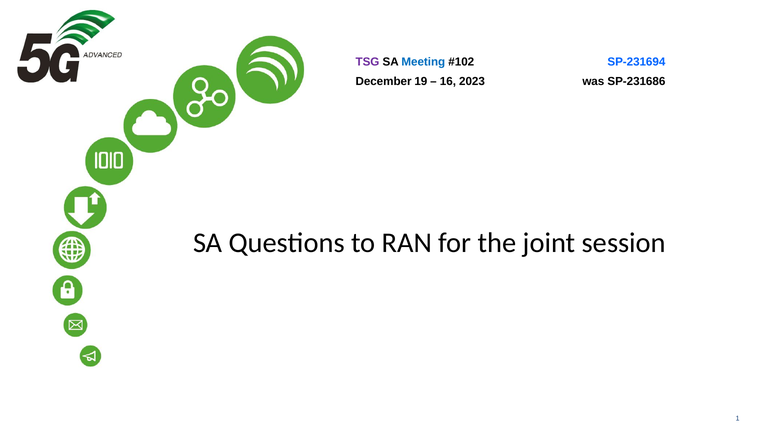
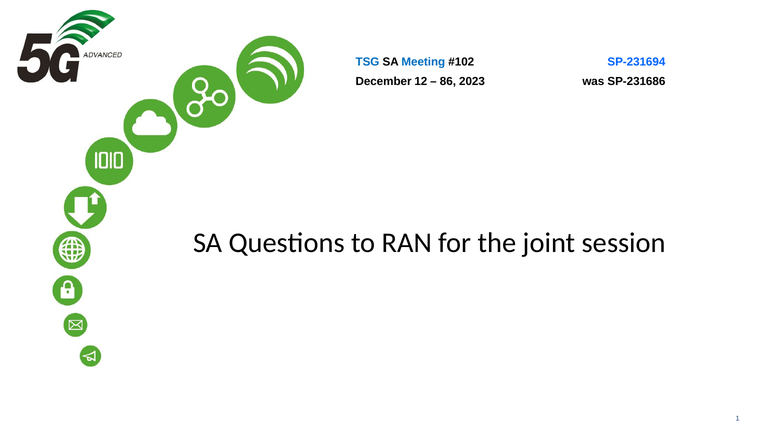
TSG colour: purple -> blue (367, 62)
19: 19 -> 12 (421, 81)
16: 16 -> 86 (448, 81)
